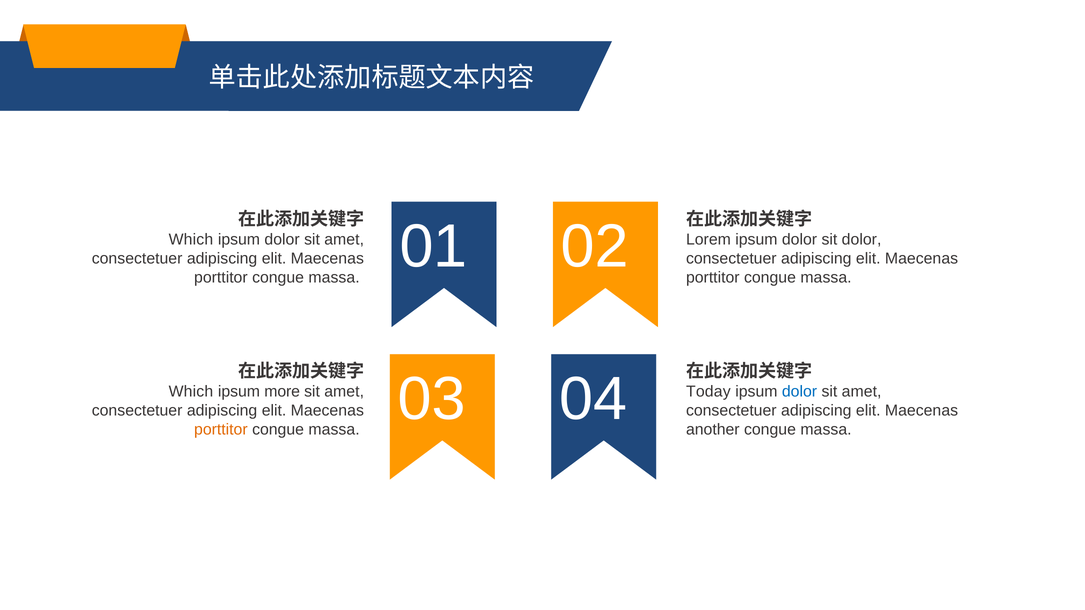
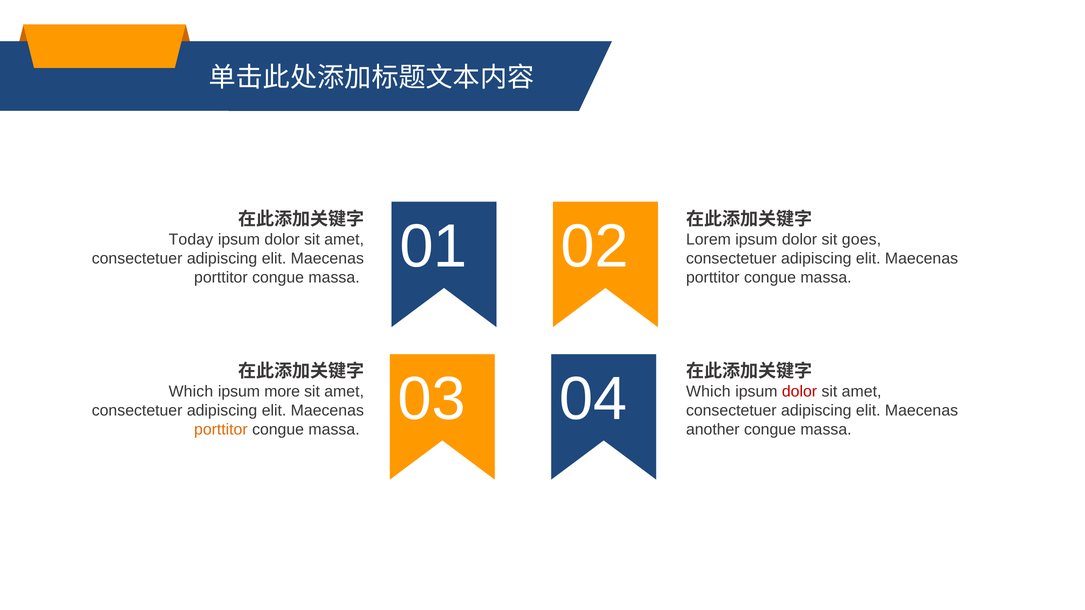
Which: Which -> Today (191, 239)
sit dolor: dolor -> goes (862, 239)
Today: Today -> Which (708, 392)
dolor colour: blue -> red (800, 392)
